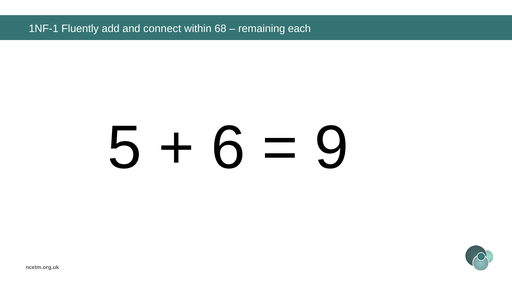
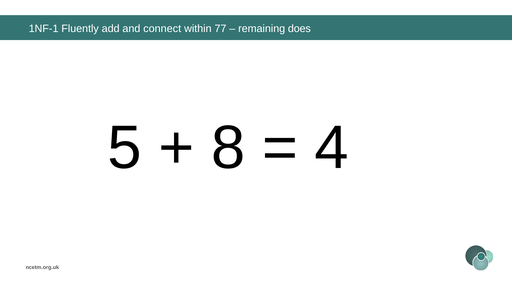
68: 68 -> 77 (220, 29)
each: each -> does (299, 29)
6: 6 -> 8 (228, 148)
9: 9 -> 4 (332, 148)
